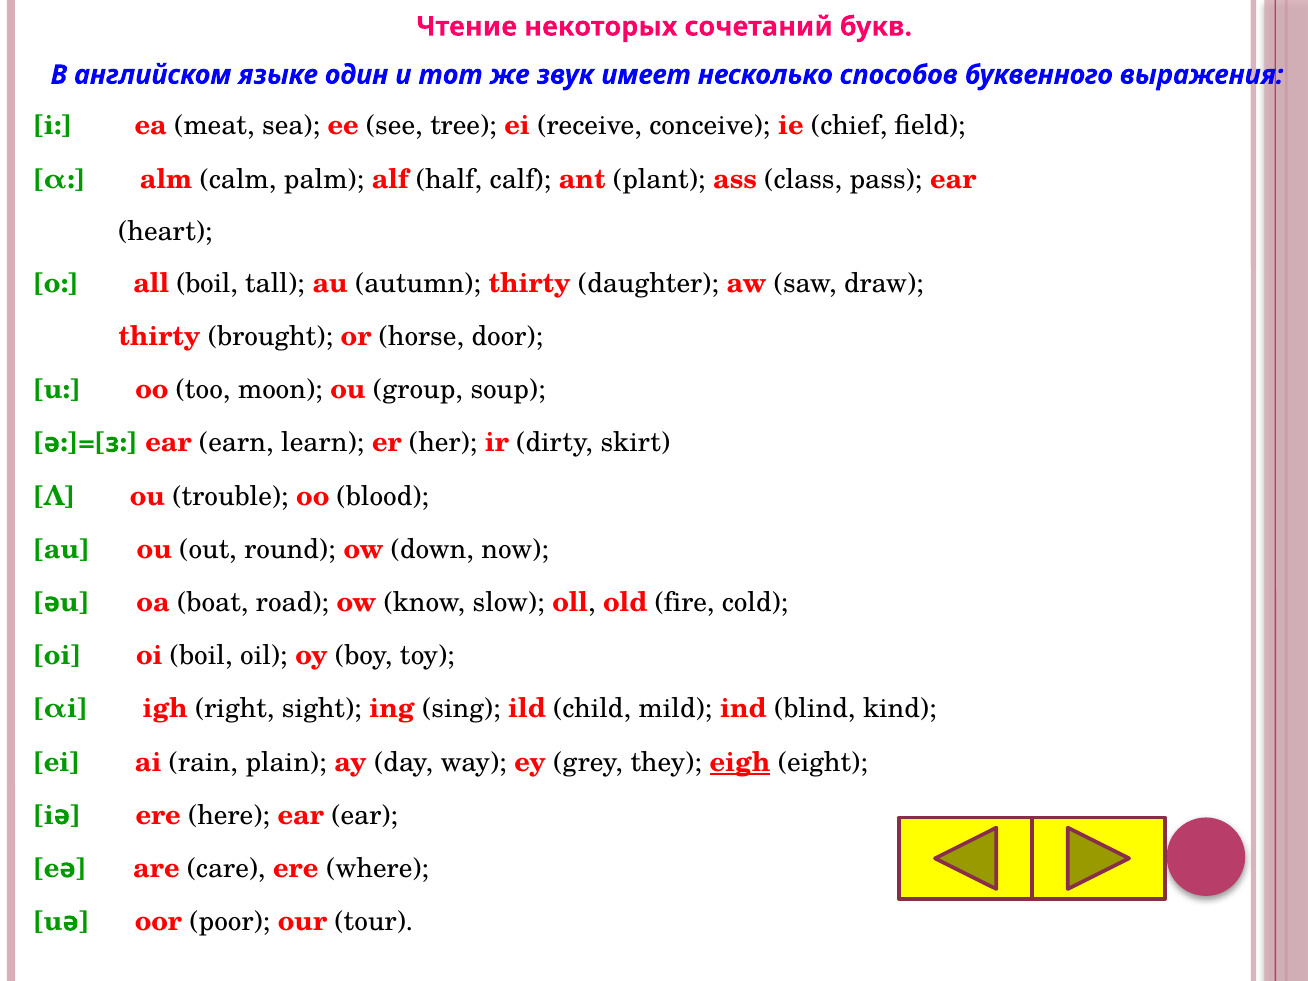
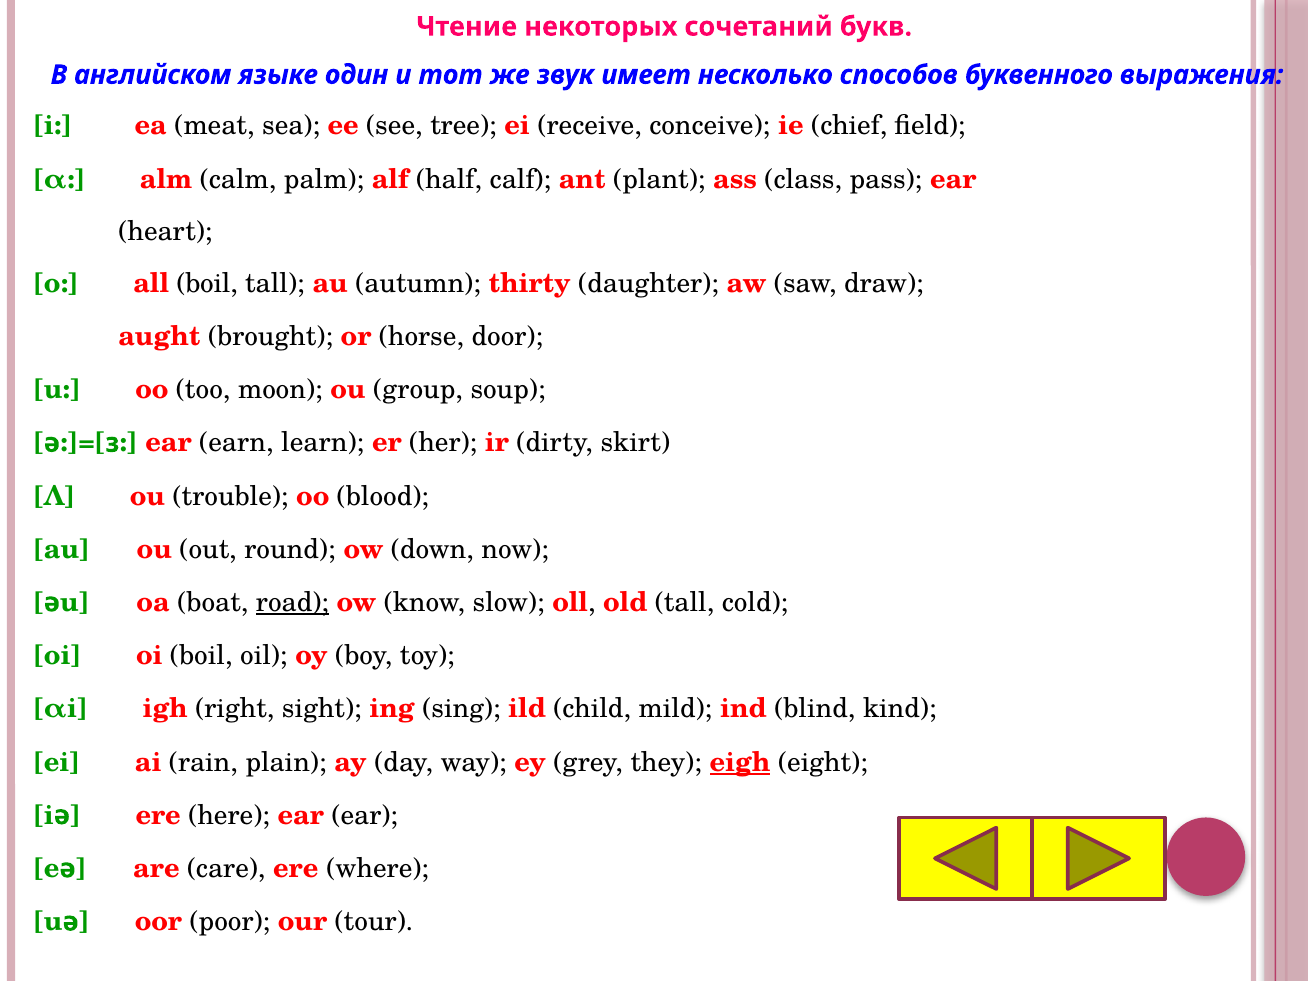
thirty: thirty -> aught (159, 336)
road underline: none -> present (293, 602)
old fire: fire -> tall (685, 602)
